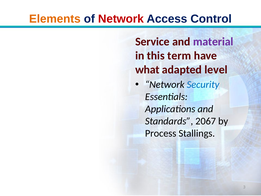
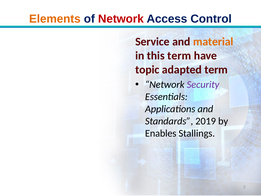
material colour: purple -> orange (213, 42)
what: what -> topic (147, 70)
adapted level: level -> term (216, 70)
Security colour: blue -> purple (203, 85)
2067: 2067 -> 2019 (206, 121)
Process: Process -> Enables (161, 133)
